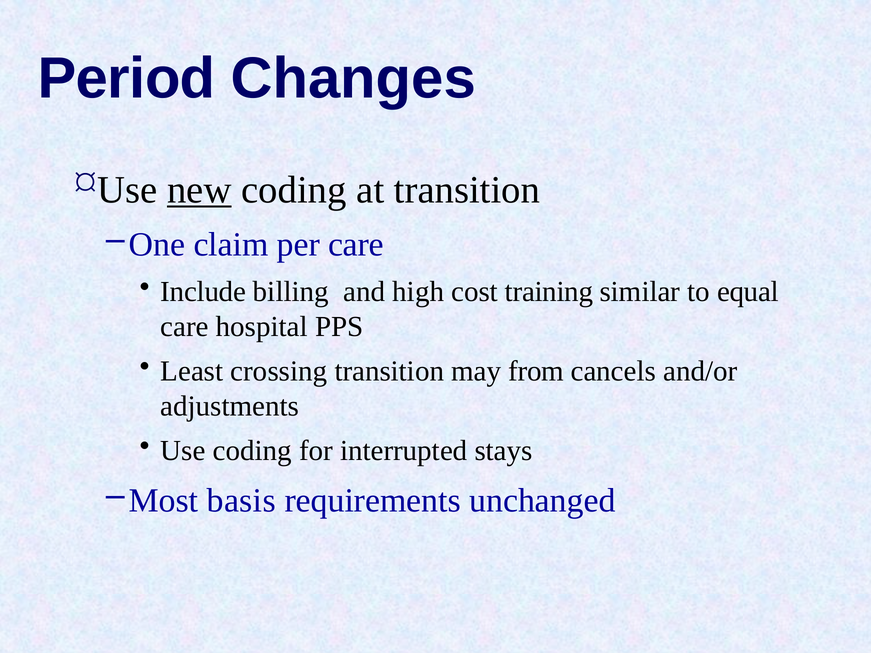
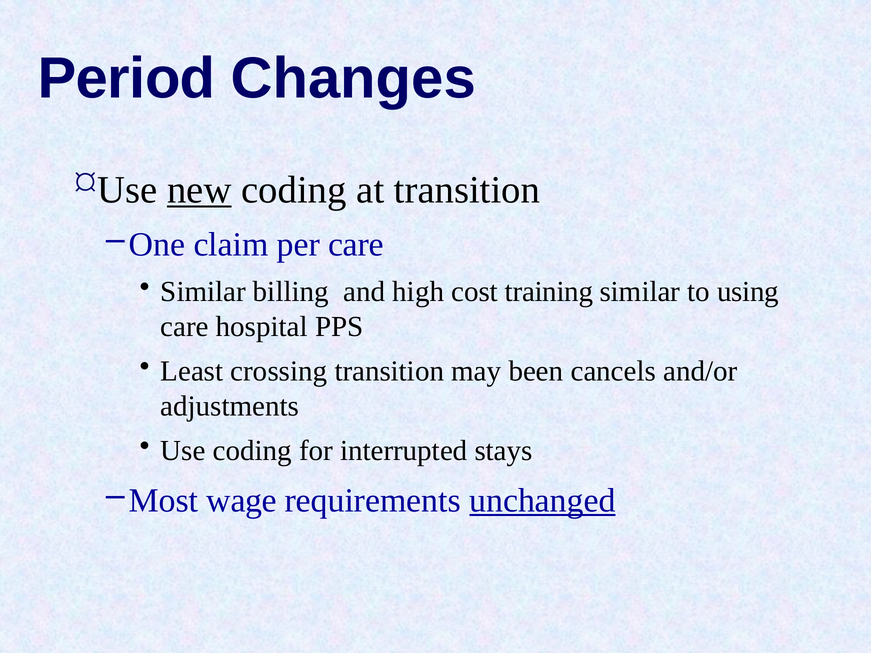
Include: Include -> Similar (203, 292)
equal: equal -> using (748, 292)
from: from -> been (536, 371)
basis: basis -> wage (242, 501)
unchanged underline: none -> present (542, 501)
